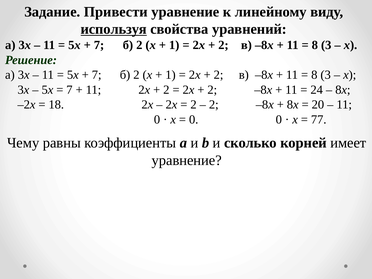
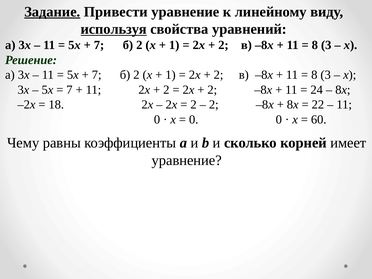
Задание underline: none -> present (52, 12)
20: 20 -> 22 (318, 105)
77: 77 -> 60 (319, 120)
